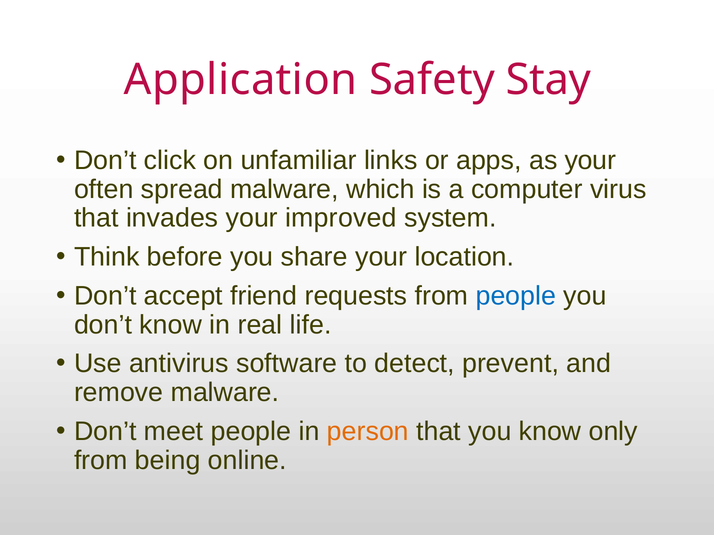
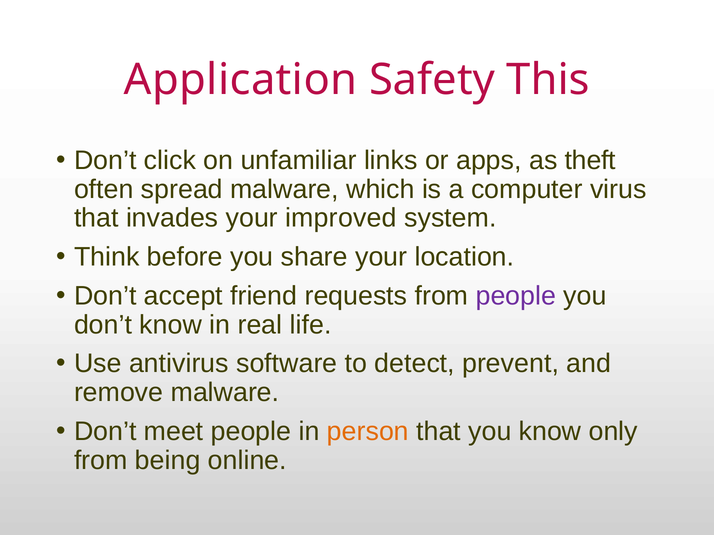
Stay: Stay -> This (548, 80)
as your: your -> theft (590, 160)
people colour: blue -> purple (516, 296)
